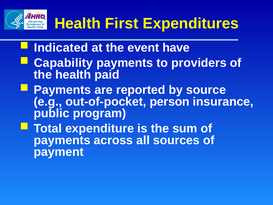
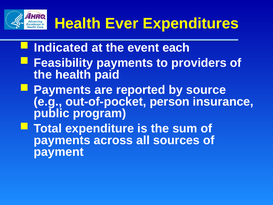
First: First -> Ever (122, 23)
have: have -> each (176, 48)
Capability: Capability -> Feasibility (63, 63)
